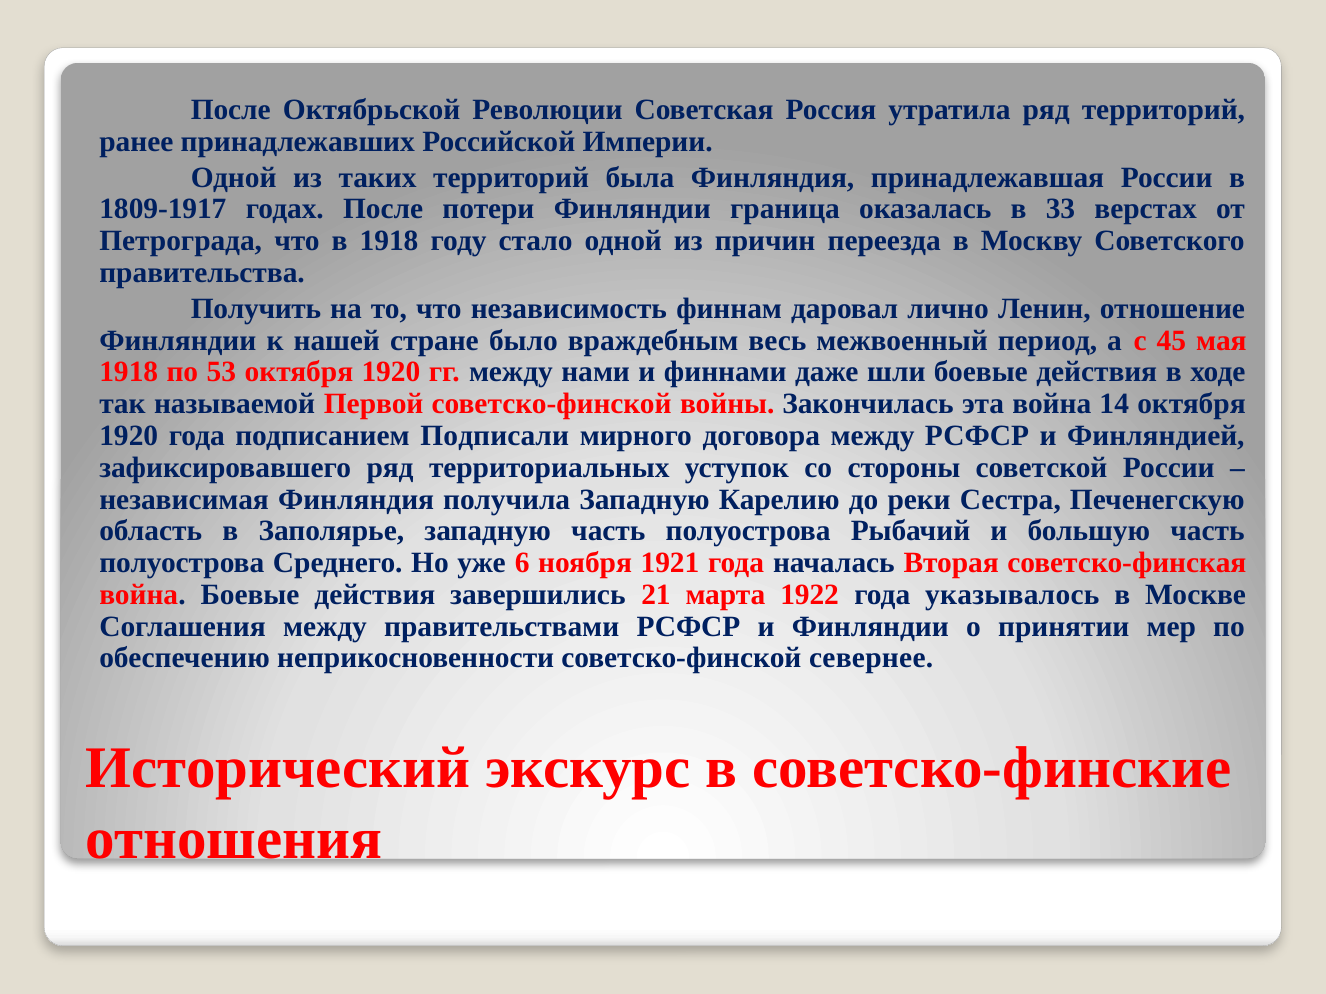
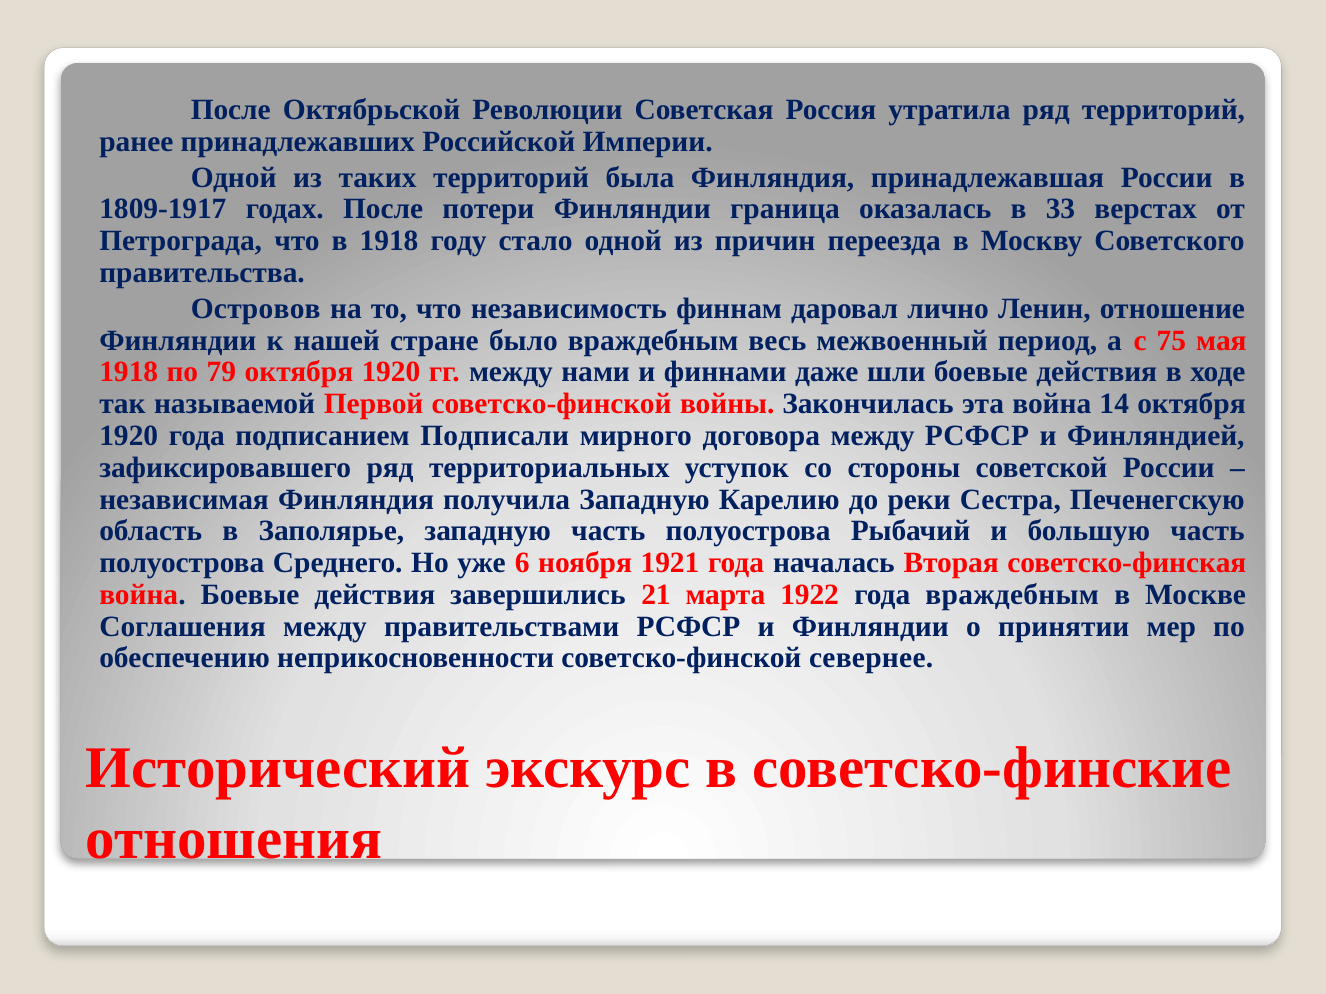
Получить: Получить -> Островов (256, 309)
45: 45 -> 75 (1171, 341)
53: 53 -> 79 (221, 372)
года указывалось: указывалось -> враждебным (1012, 595)
